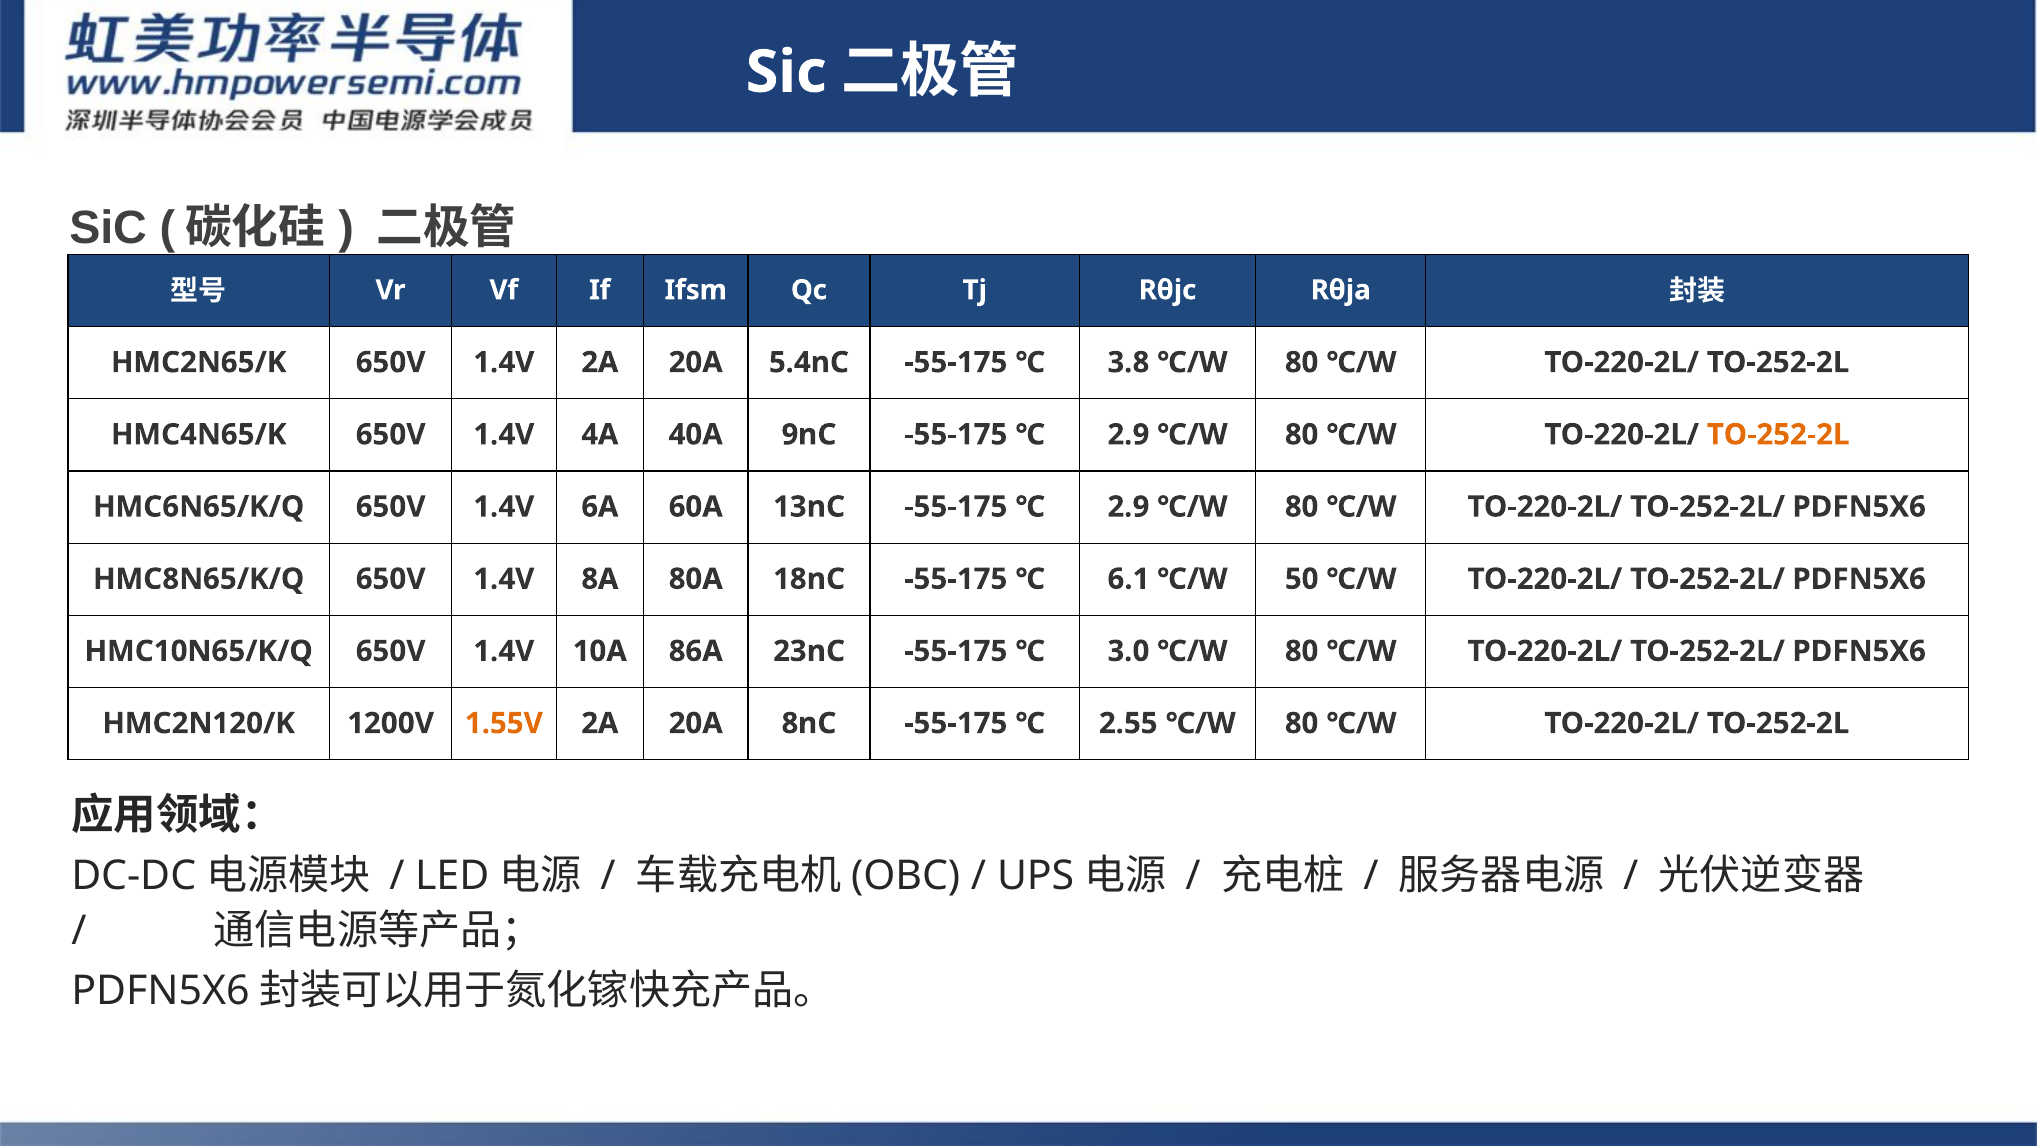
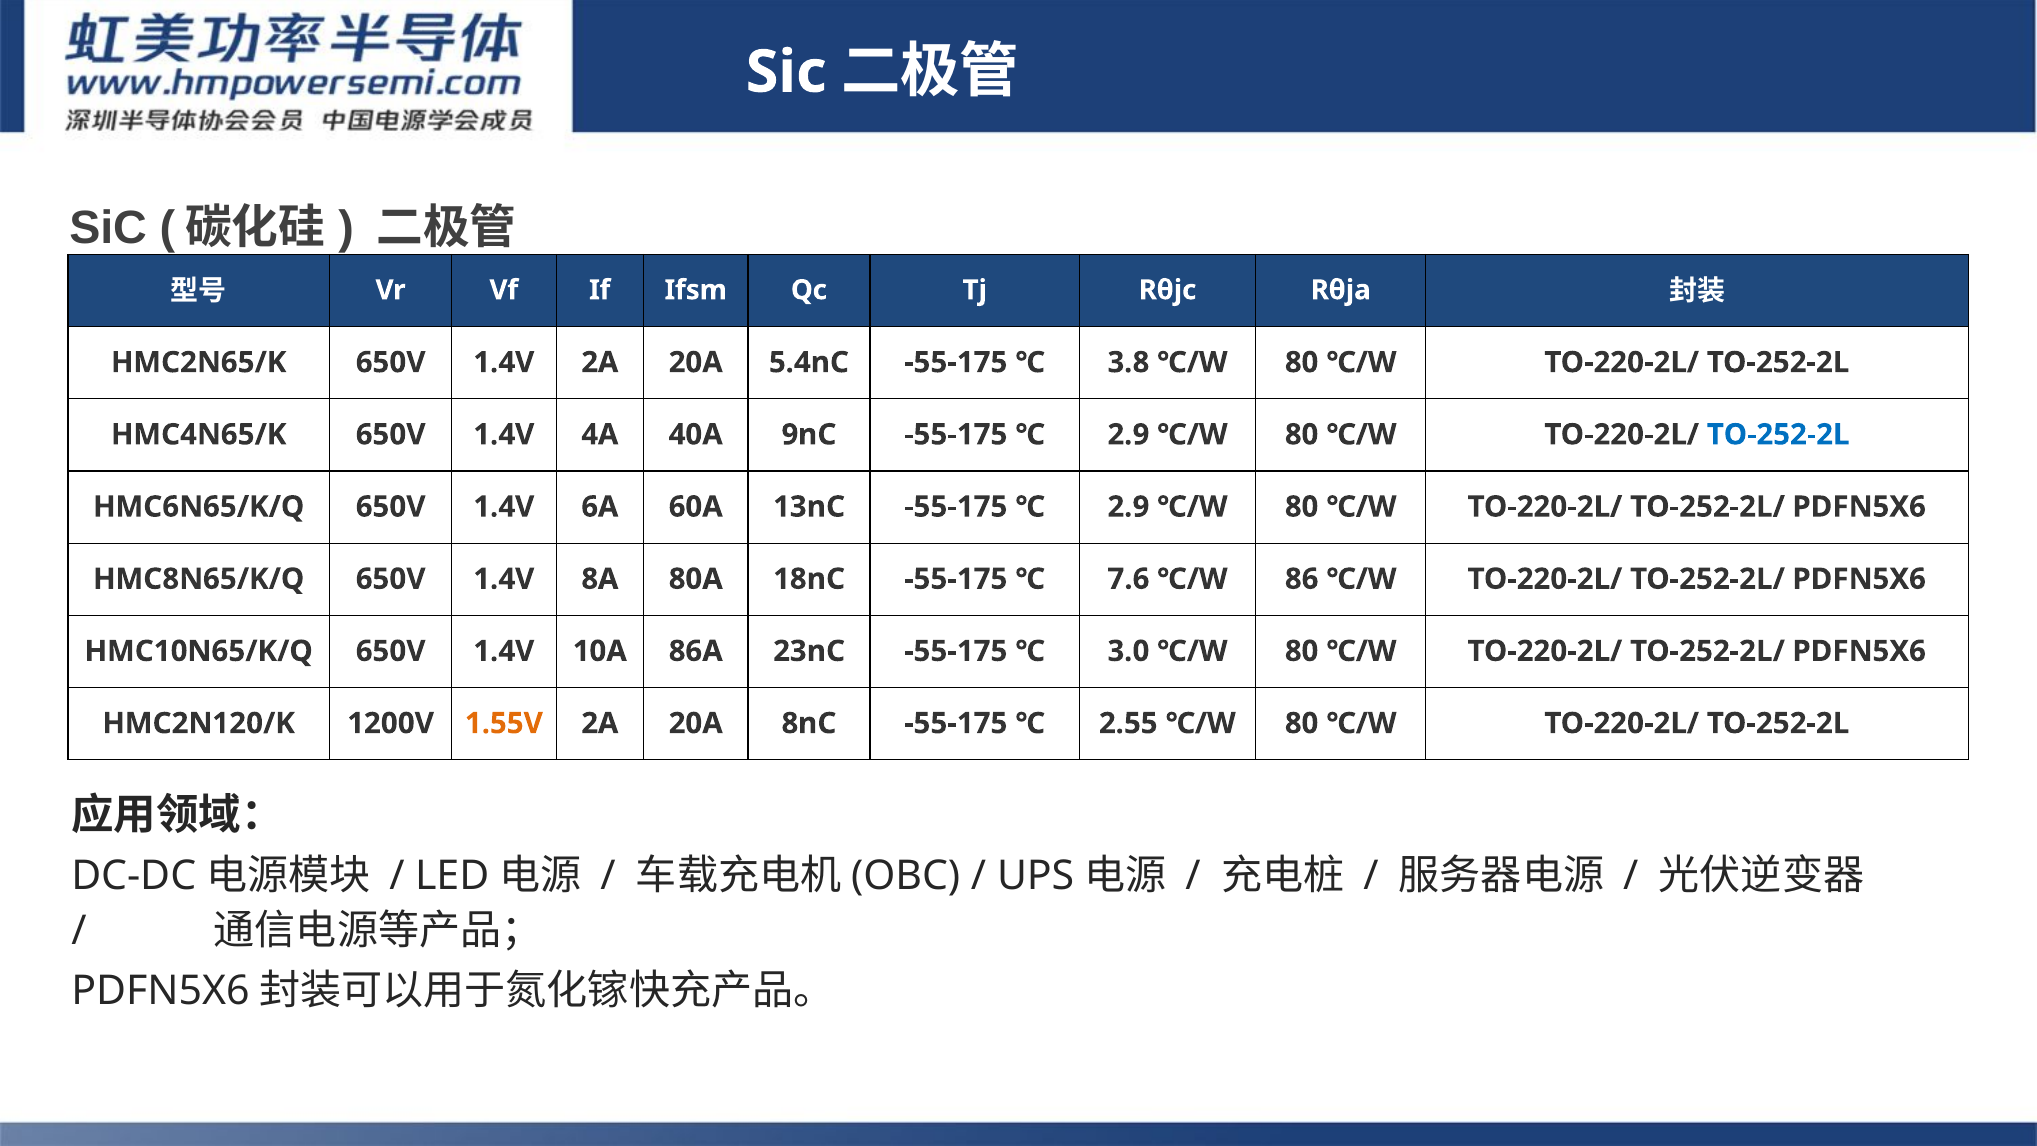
TO-252-2L colour: orange -> blue (1778, 435)
6.1: 6.1 -> 7.6 (1128, 579)
50: 50 -> 86 (1302, 579)
